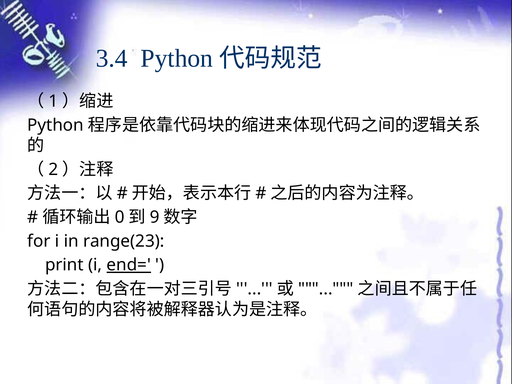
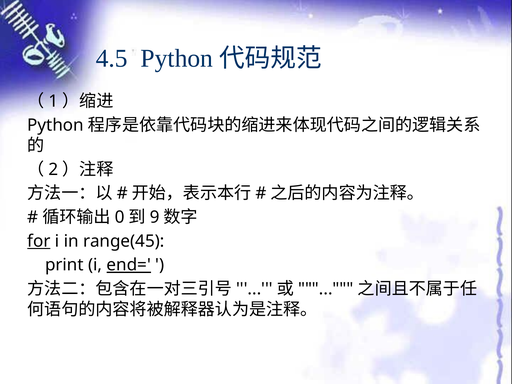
3.4: 3.4 -> 4.5 (112, 58)
for underline: none -> present (39, 241)
range(23: range(23 -> range(45 (124, 241)
